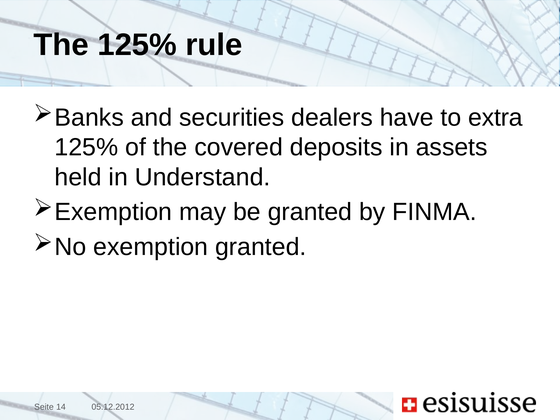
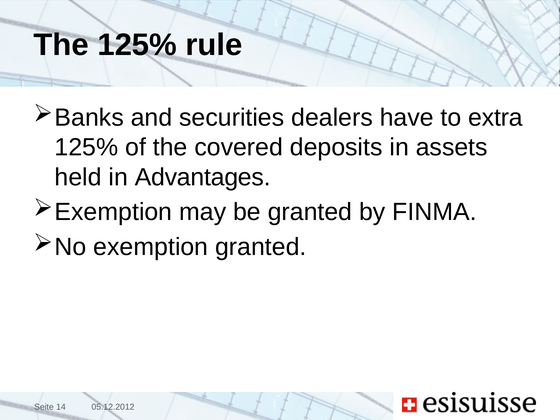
Understand: Understand -> Advantages (203, 177)
